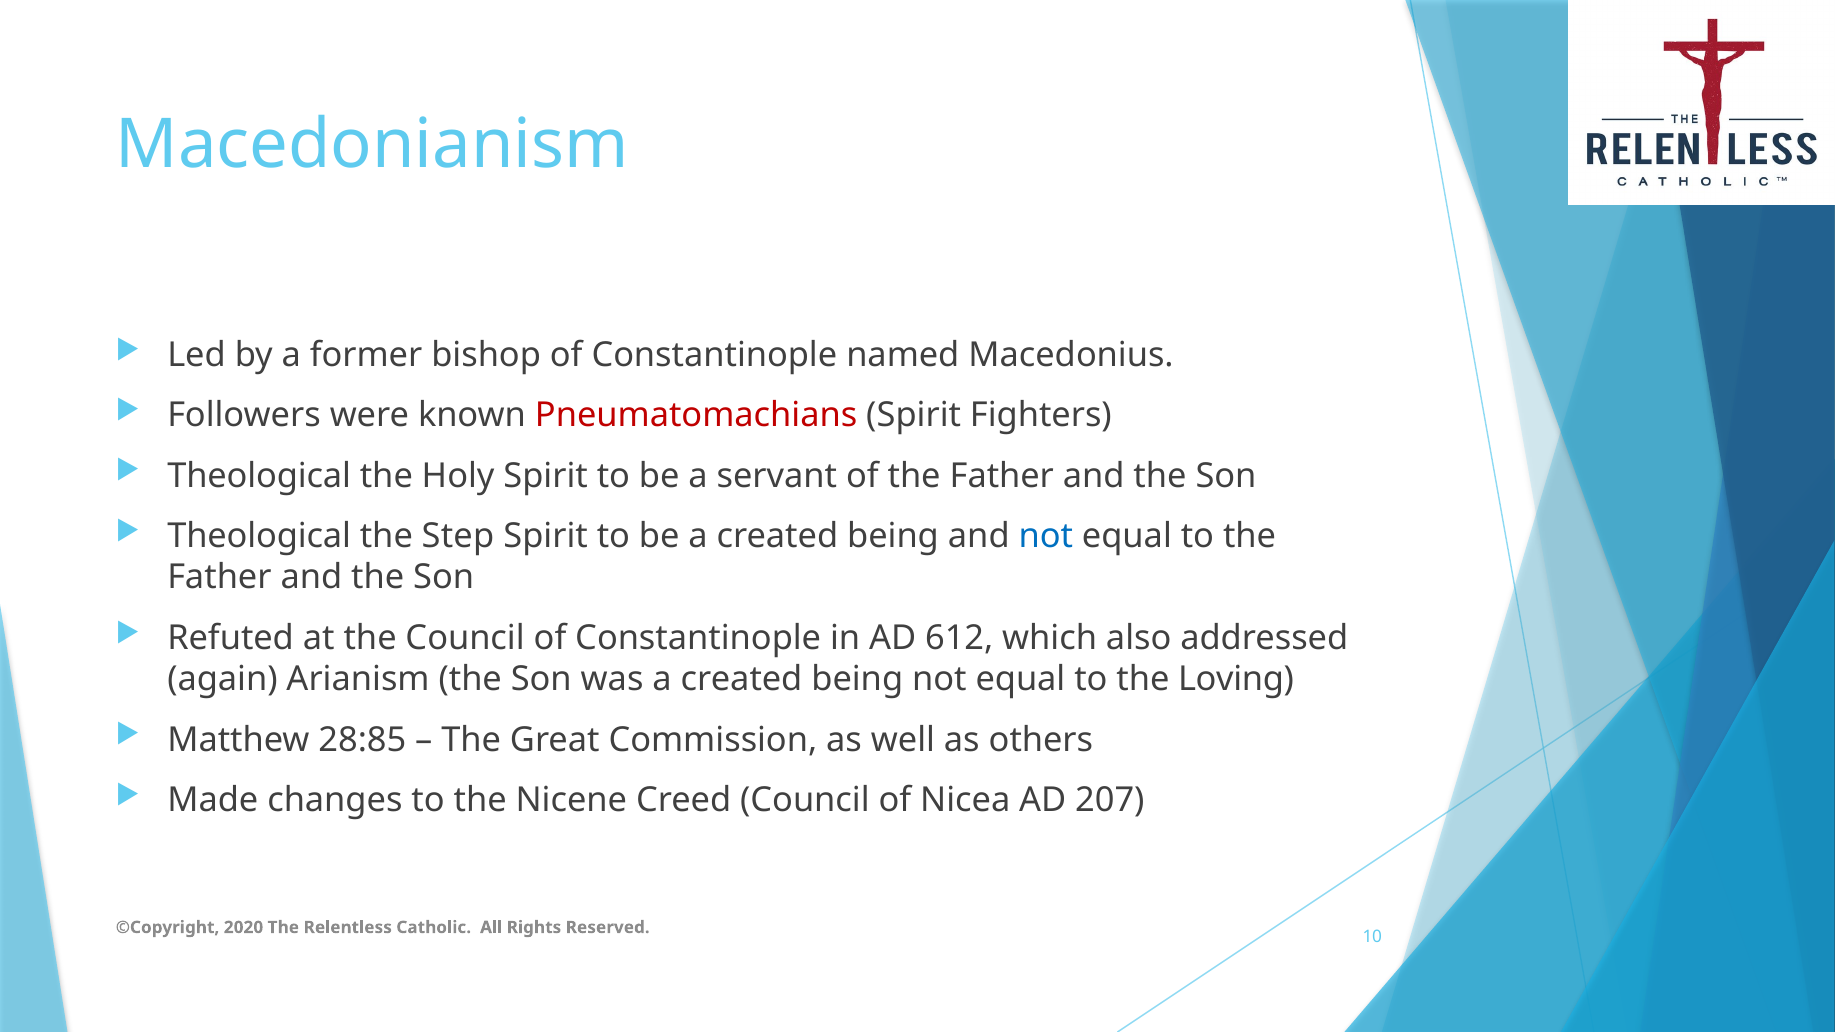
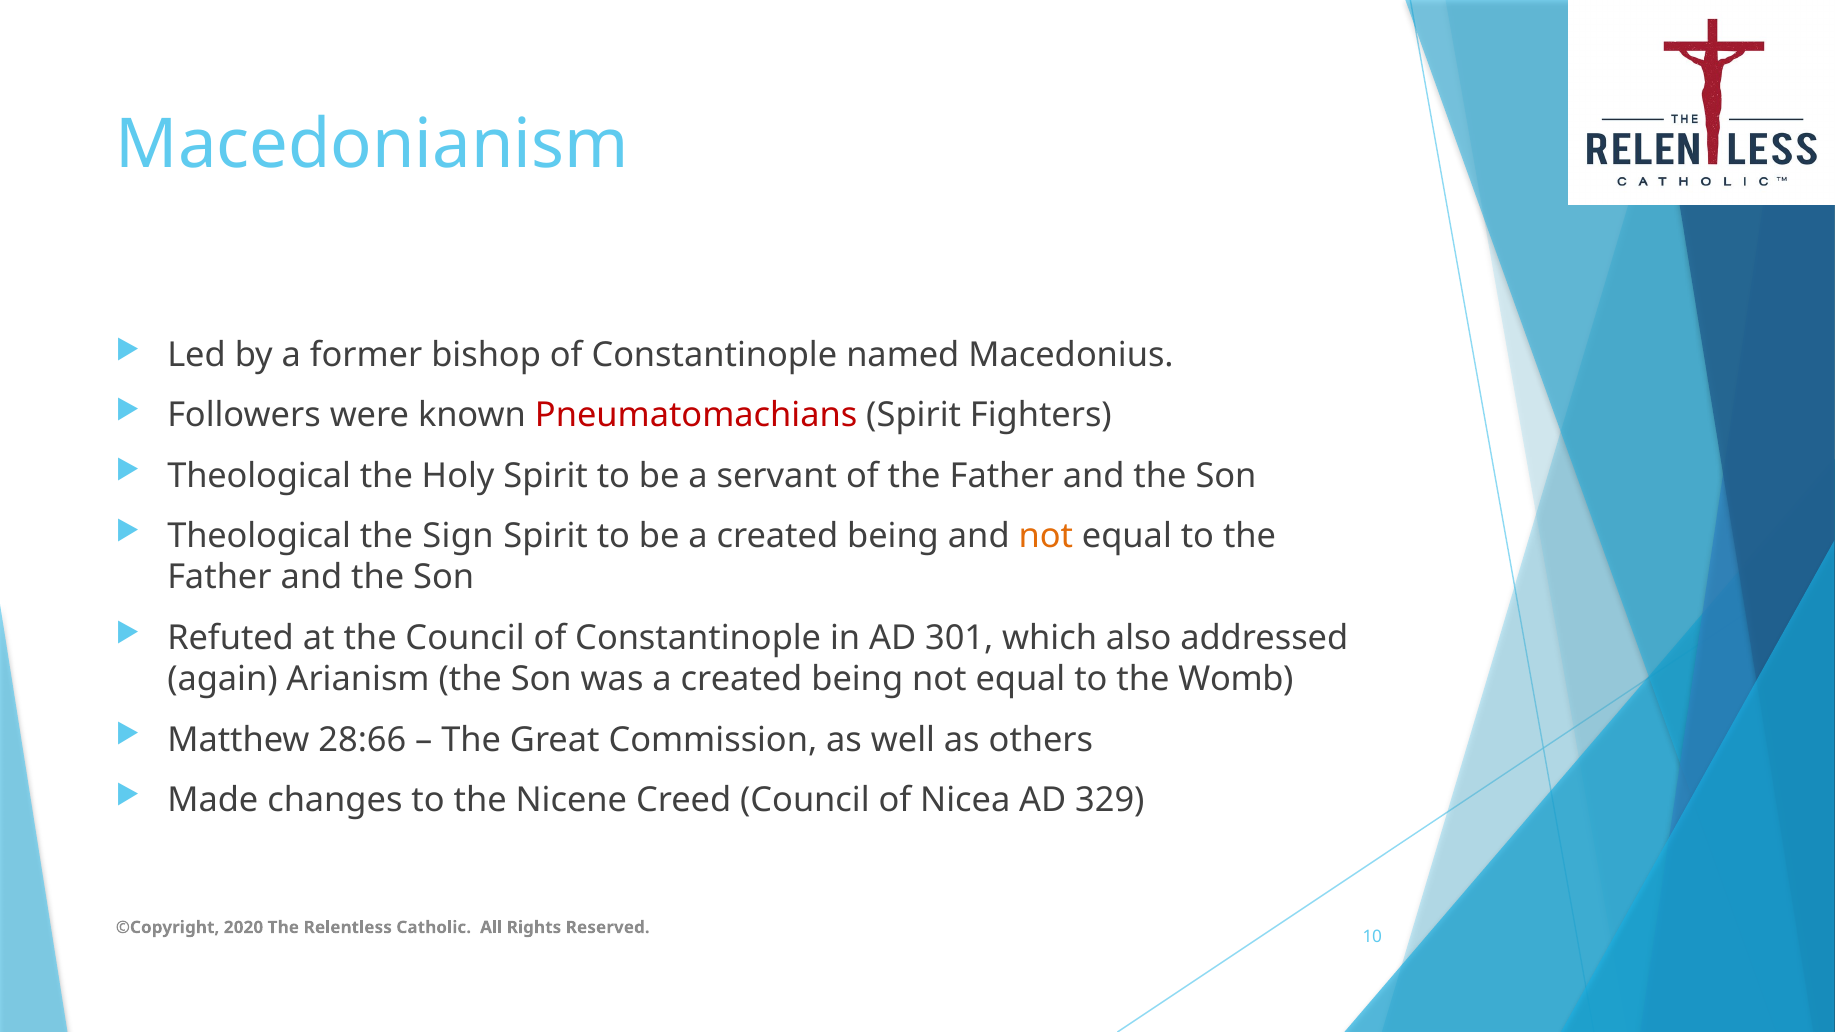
Step: Step -> Sign (458, 536)
not colour: blue -> orange (1046, 536)
612: 612 -> 301 (959, 638)
Loving: Loving -> Womb (1236, 679)
28:85: 28:85 -> 28:66 (362, 740)
207: 207 -> 329 (1110, 800)
